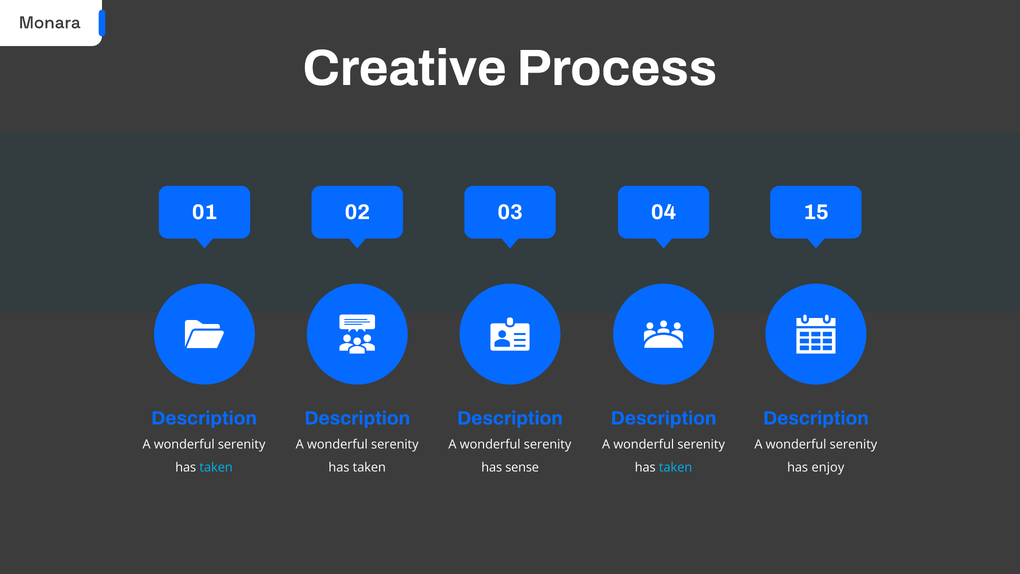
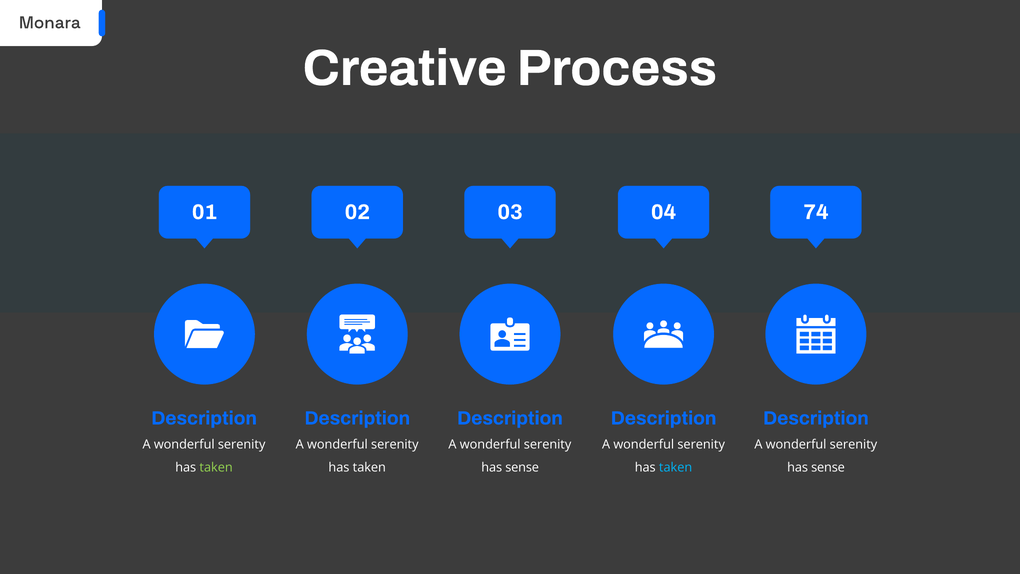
15: 15 -> 74 (816, 212)
taken colour: light blue -> light green (216, 467)
enjoy: enjoy -> sense (828, 467)
